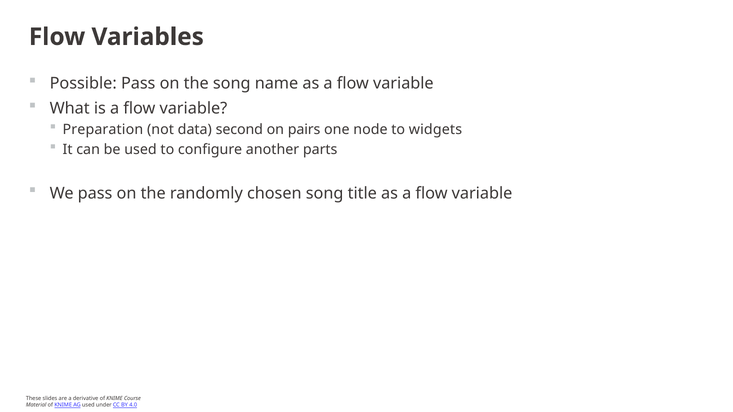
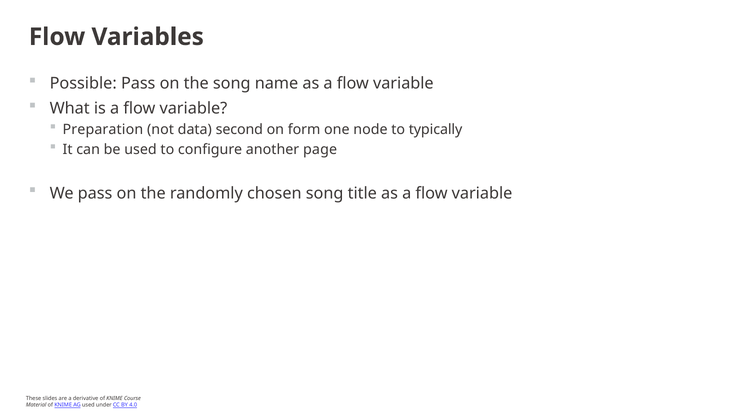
pairs: pairs -> form (304, 130)
widgets: widgets -> typically (436, 130)
parts: parts -> page (320, 149)
